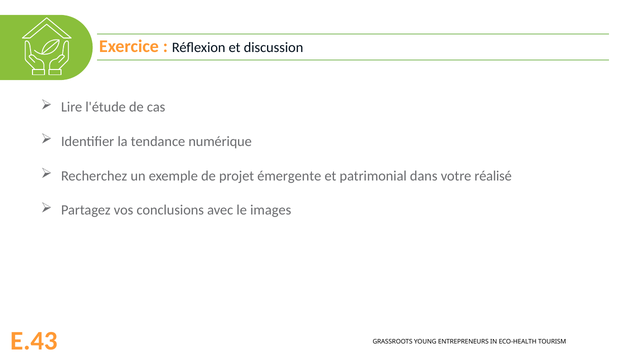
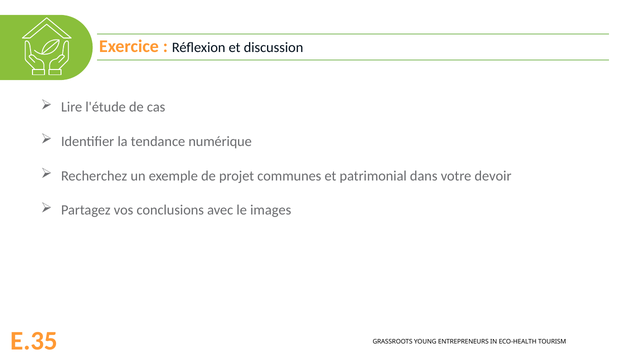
émergente: émergente -> communes (289, 176)
réalisé: réalisé -> devoir (493, 176)
E.43: E.43 -> E.35 (34, 341)
